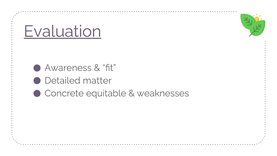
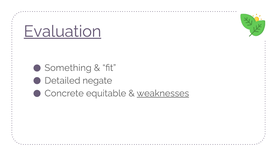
Awareness: Awareness -> Something (68, 68)
matter: matter -> negate (97, 80)
weaknesses underline: none -> present (163, 93)
